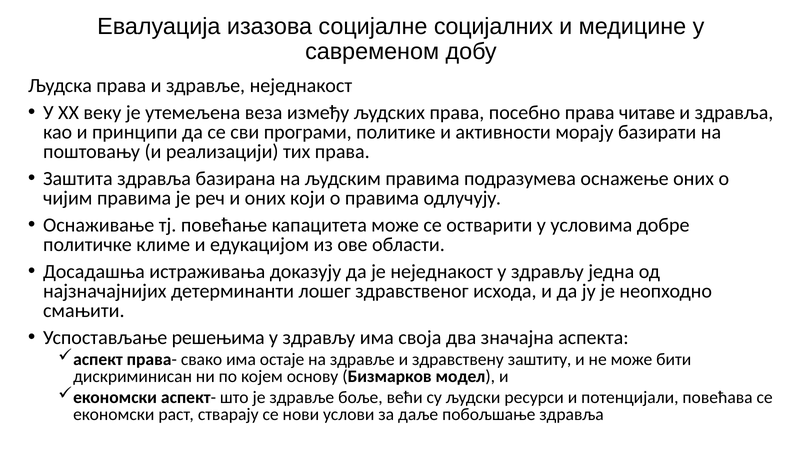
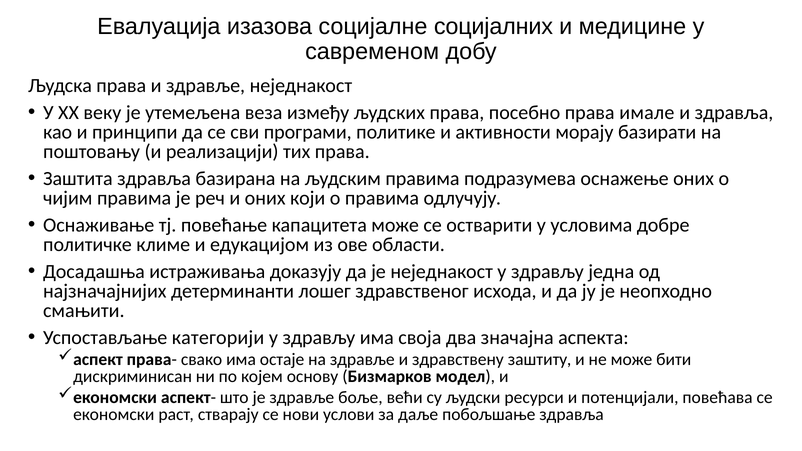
читаве: читаве -> имале (647, 113)
решењима: решењима -> категорији (218, 338)
